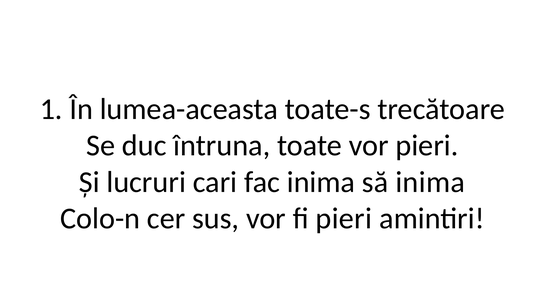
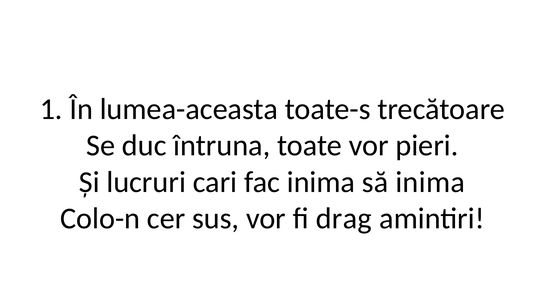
fi pieri: pieri -> drag (344, 218)
